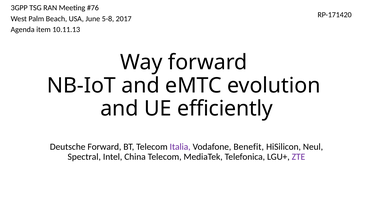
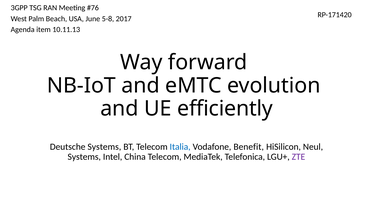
Deutsche Forward: Forward -> Systems (104, 147)
Italia colour: purple -> blue (180, 147)
Spectral: Spectral -> Systems (84, 157)
